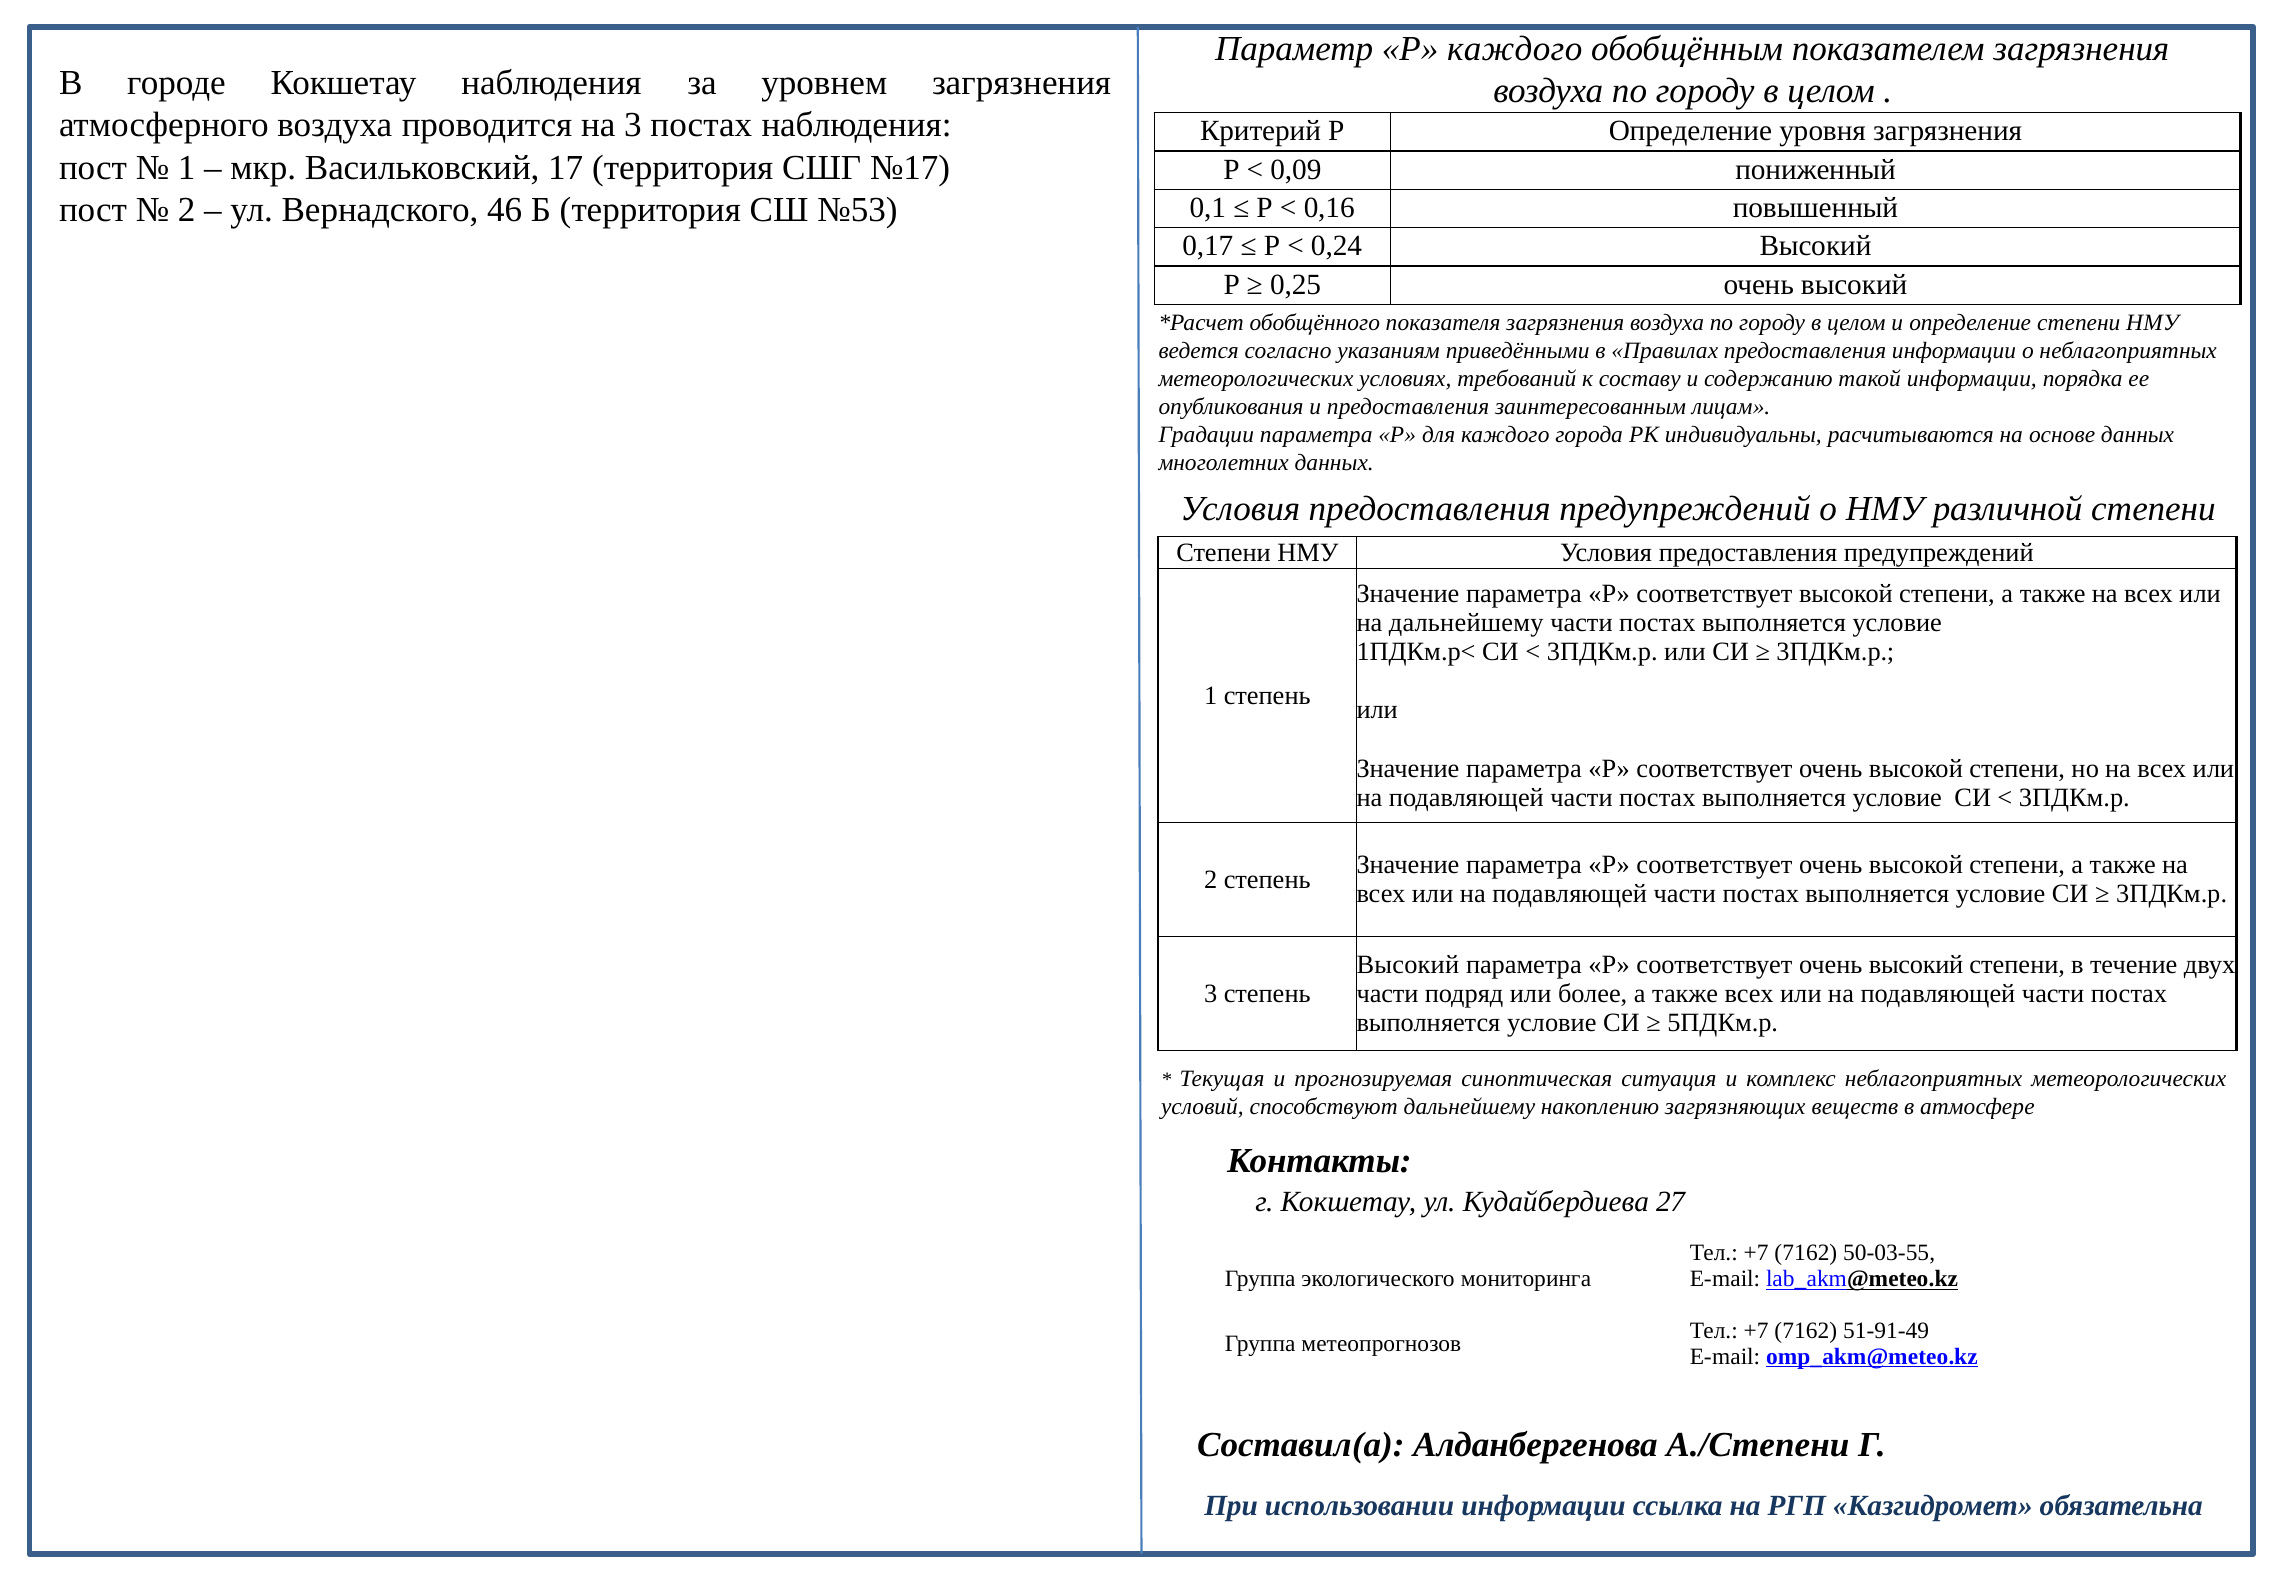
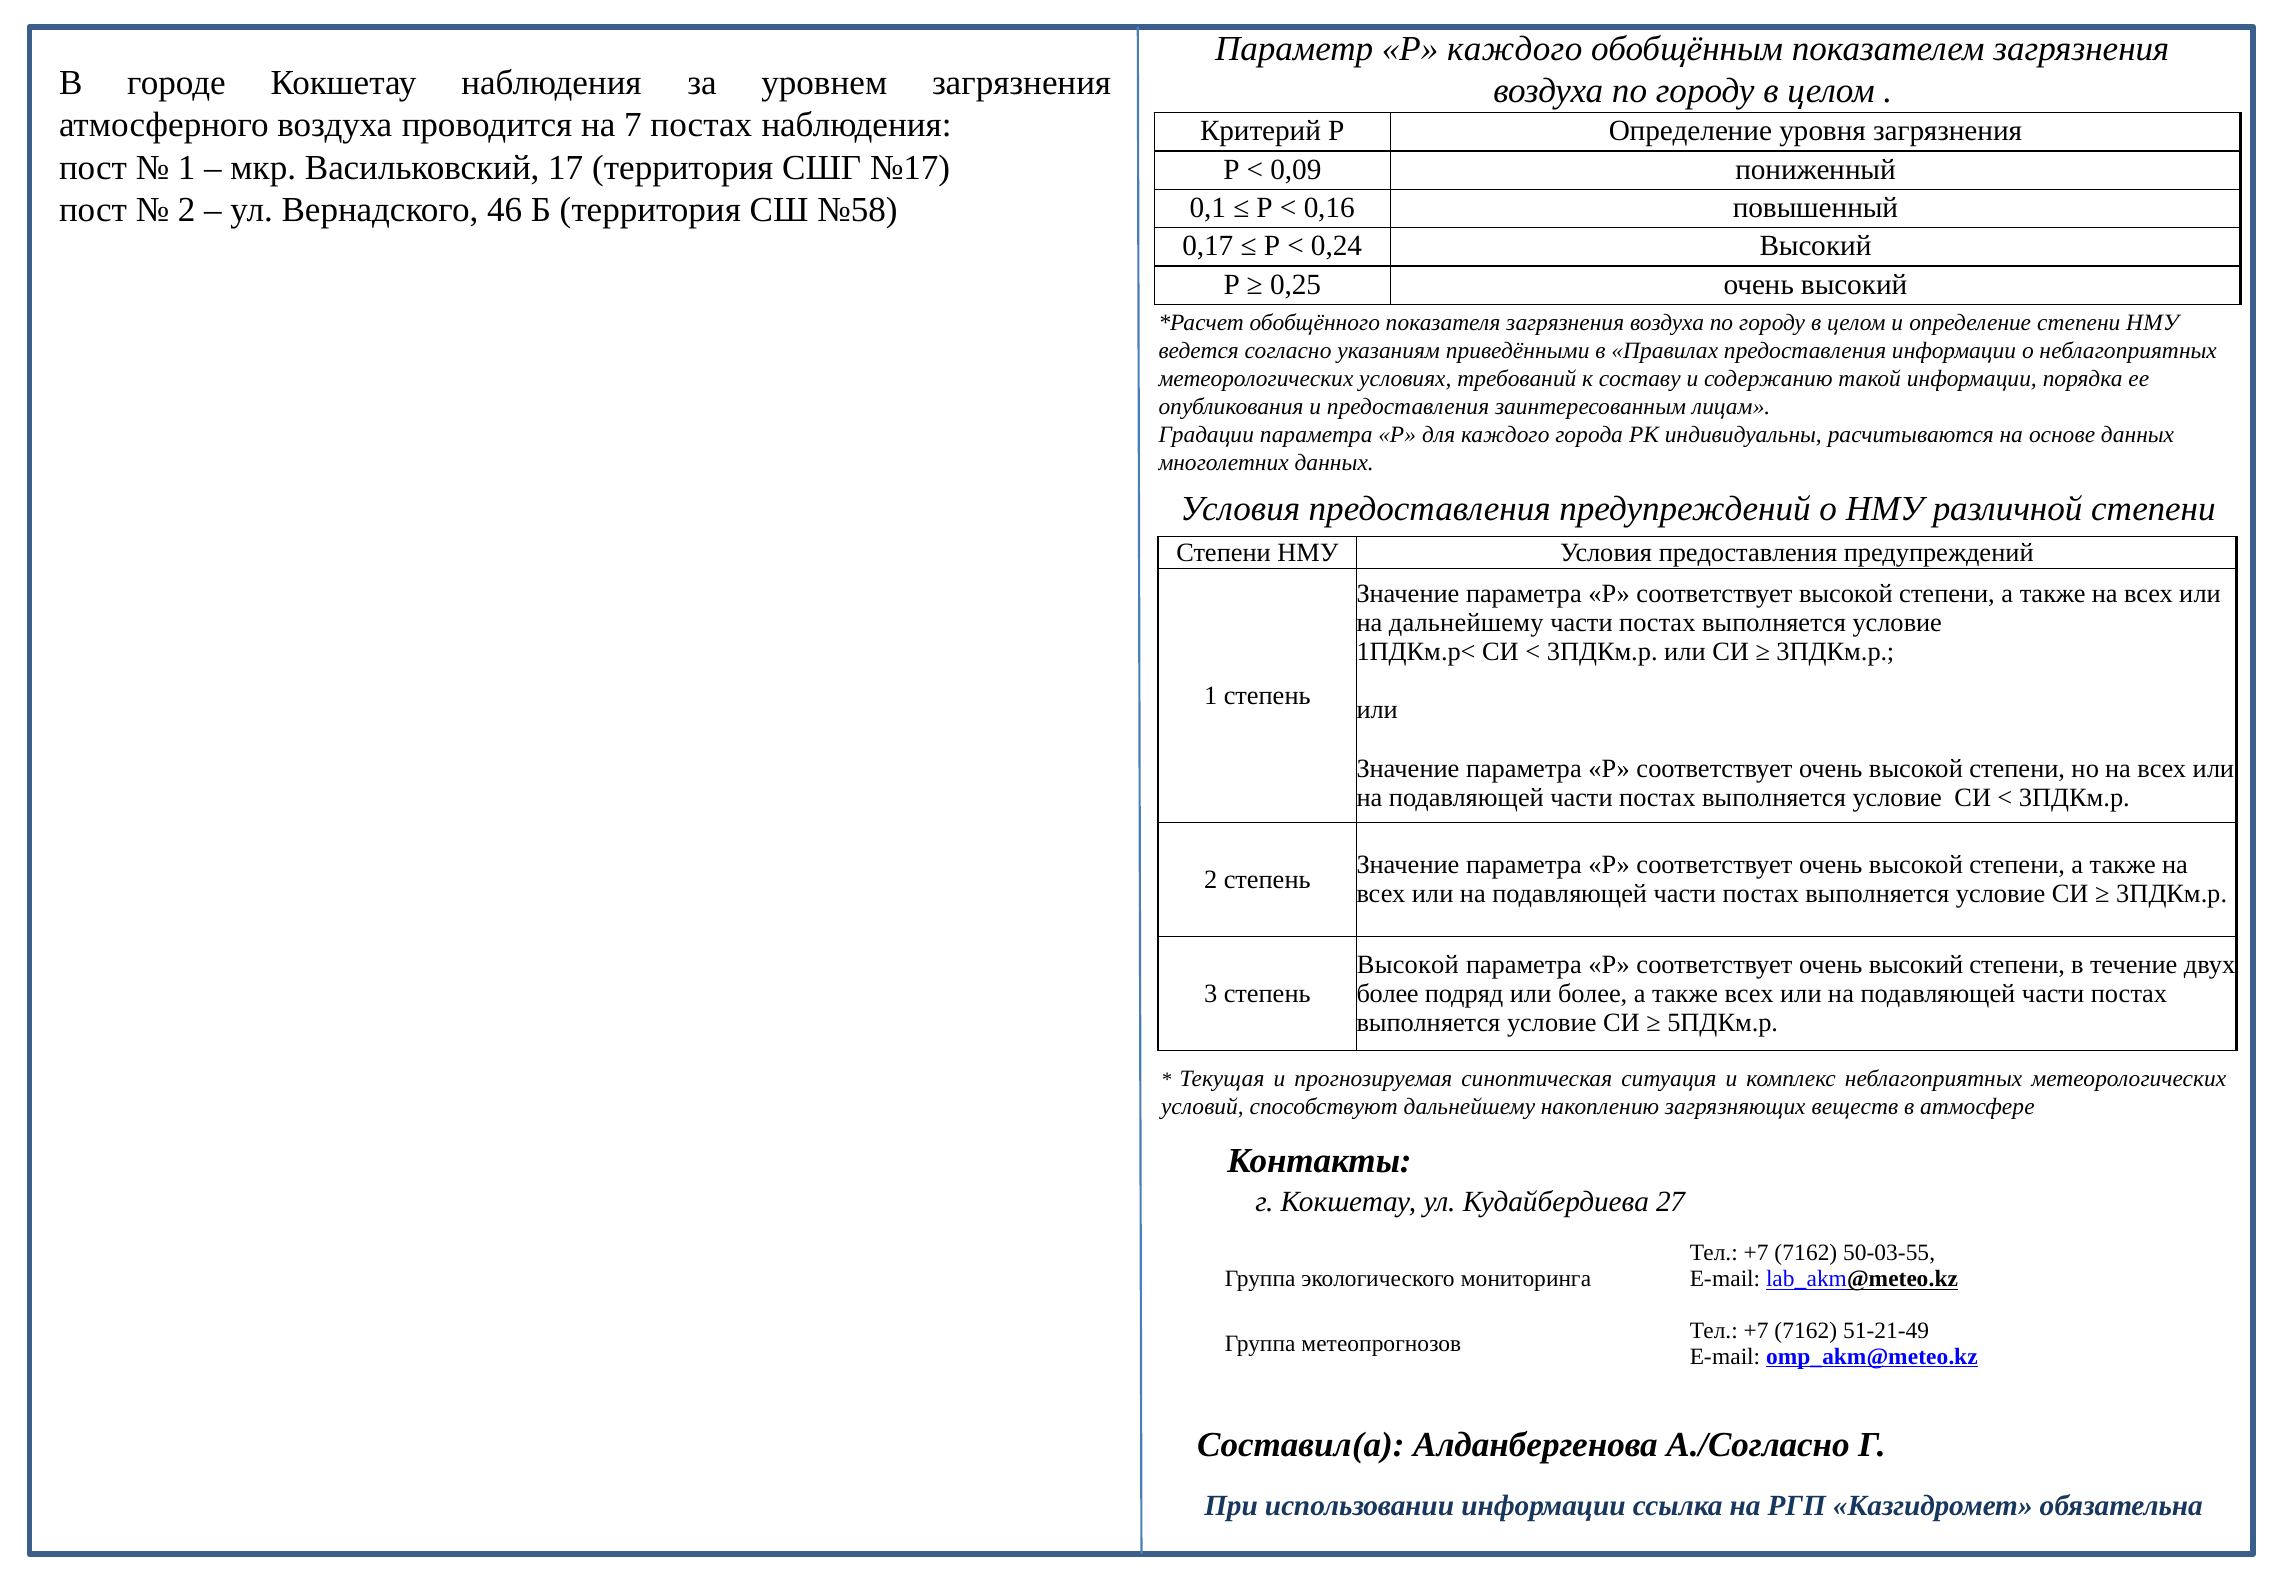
на 3: 3 -> 7 (633, 125)
№53: №53 -> №58 (857, 210)
Высокий: Высокий -> Высокой (1408, 964)
части: части -> более (1388, 993)
51-91-49: 51-91-49 -> 51-21-49 (1886, 1330)
А./Степени: А./Степени -> А./Согласно (1758, 1444)
